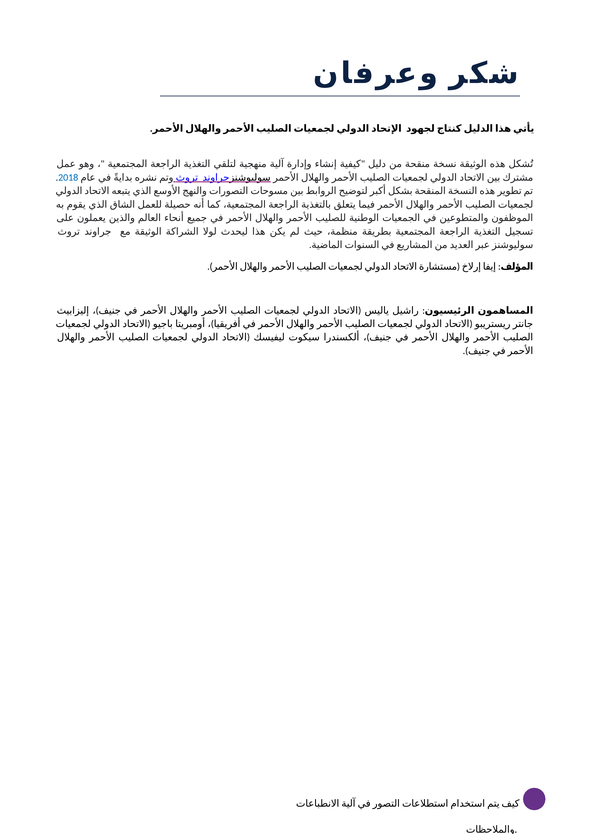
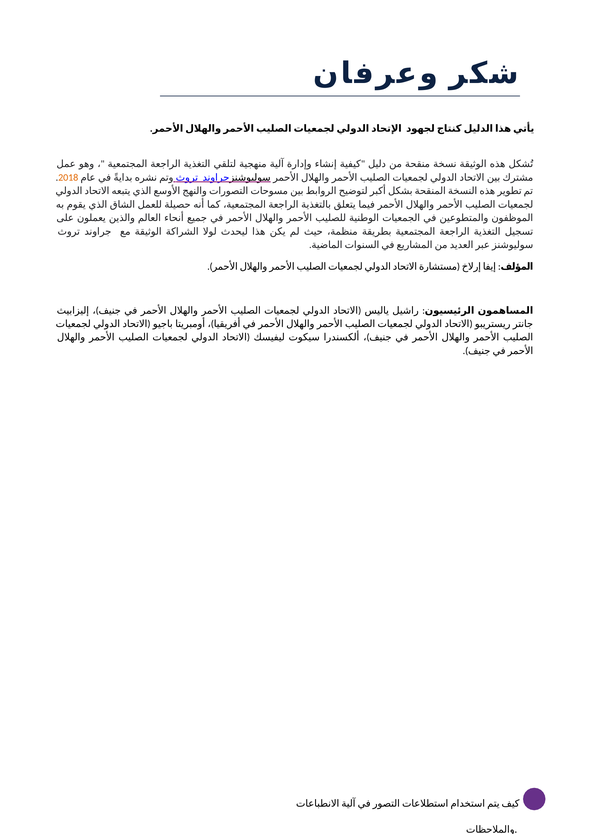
2018 colour: blue -> orange (68, 177)
